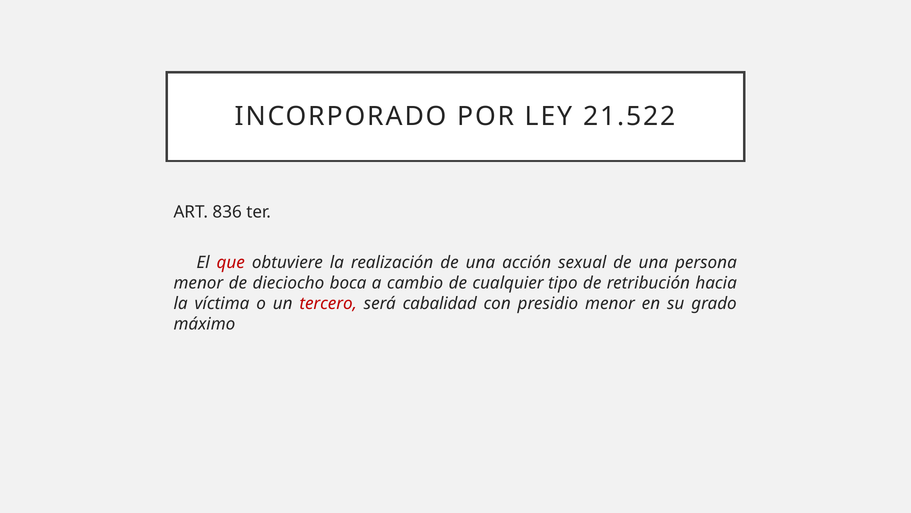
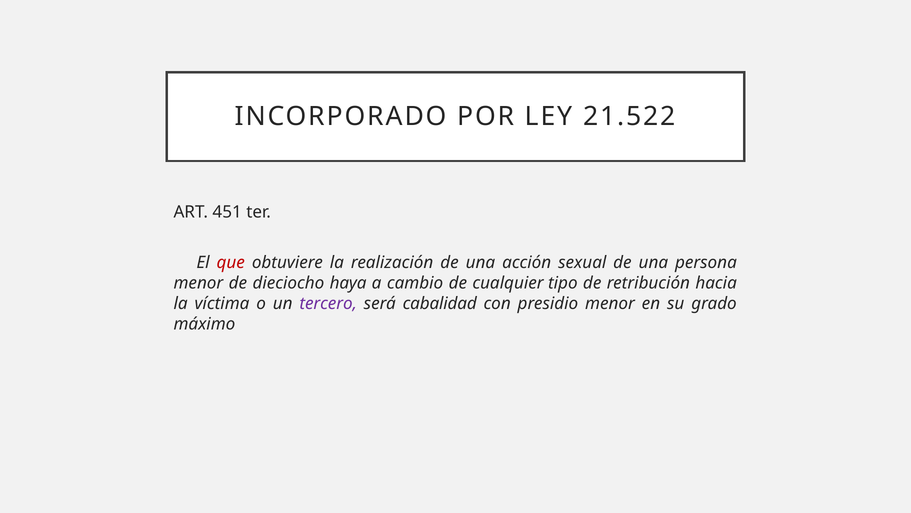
836: 836 -> 451 (227, 212)
boca: boca -> haya (348, 283)
tercero colour: red -> purple (328, 303)
